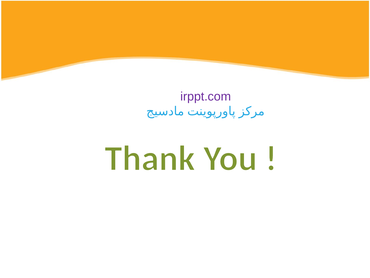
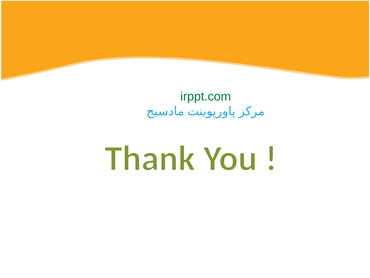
irppt.com colour: purple -> green (206, 96)
